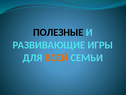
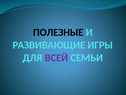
ВСЕЙ colour: orange -> purple (56, 57)
